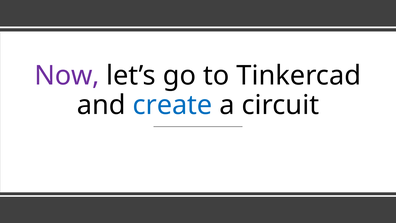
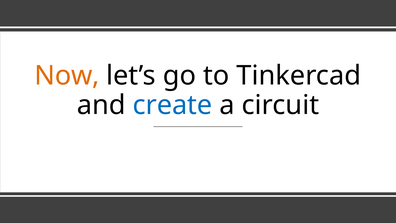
Now colour: purple -> orange (67, 75)
